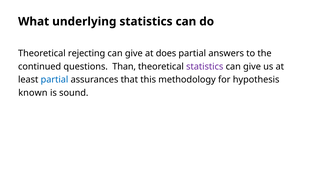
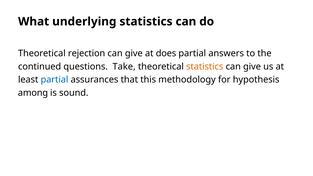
rejecting: rejecting -> rejection (87, 53)
Than: Than -> Take (124, 67)
statistics colour: purple -> orange (205, 67)
known: known -> among (33, 93)
